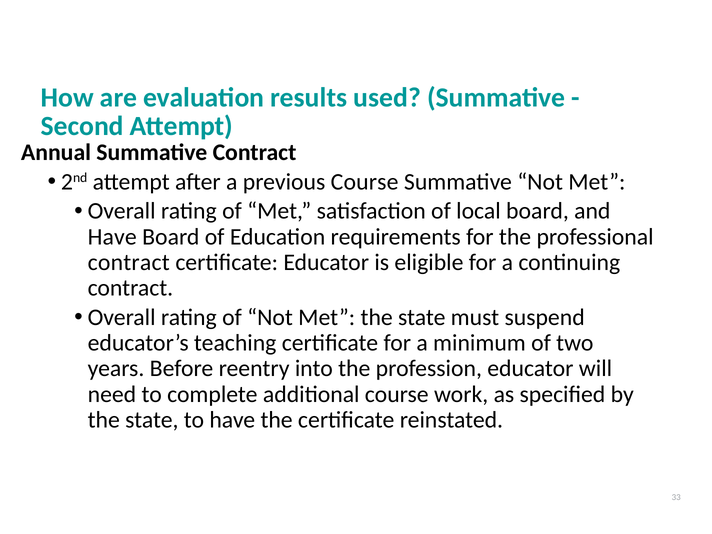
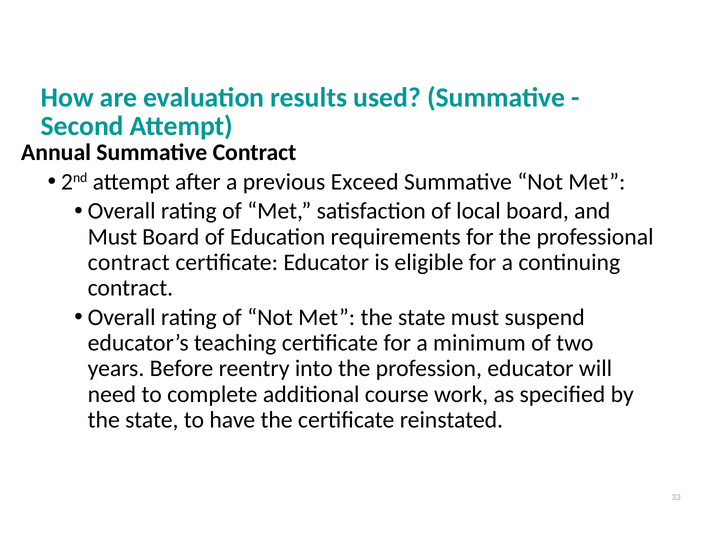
previous Course: Course -> Exceed (365, 182)
Have: Have -> Must (112, 237)
